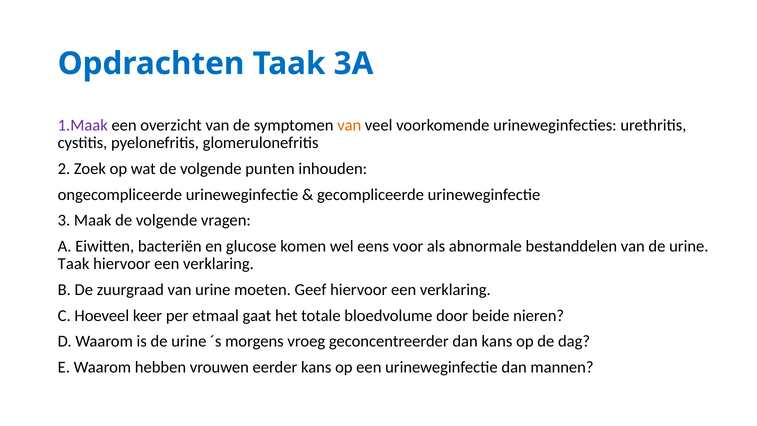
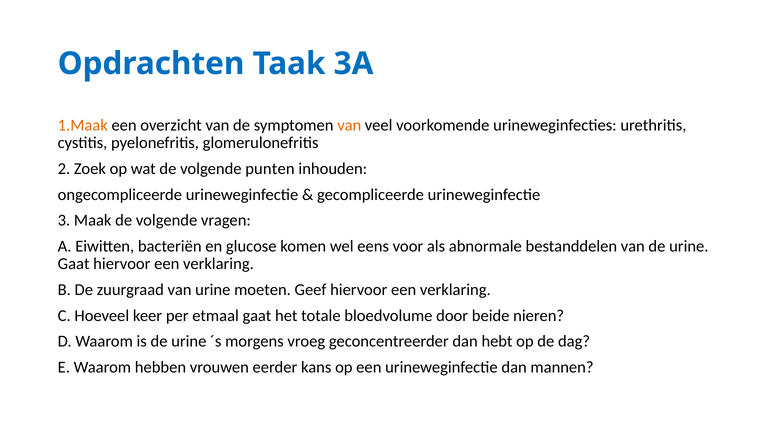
1.Maak colour: purple -> orange (83, 125)
Taak: Taak -> Gaat (74, 264)
dan kans: kans -> hebt (497, 341)
